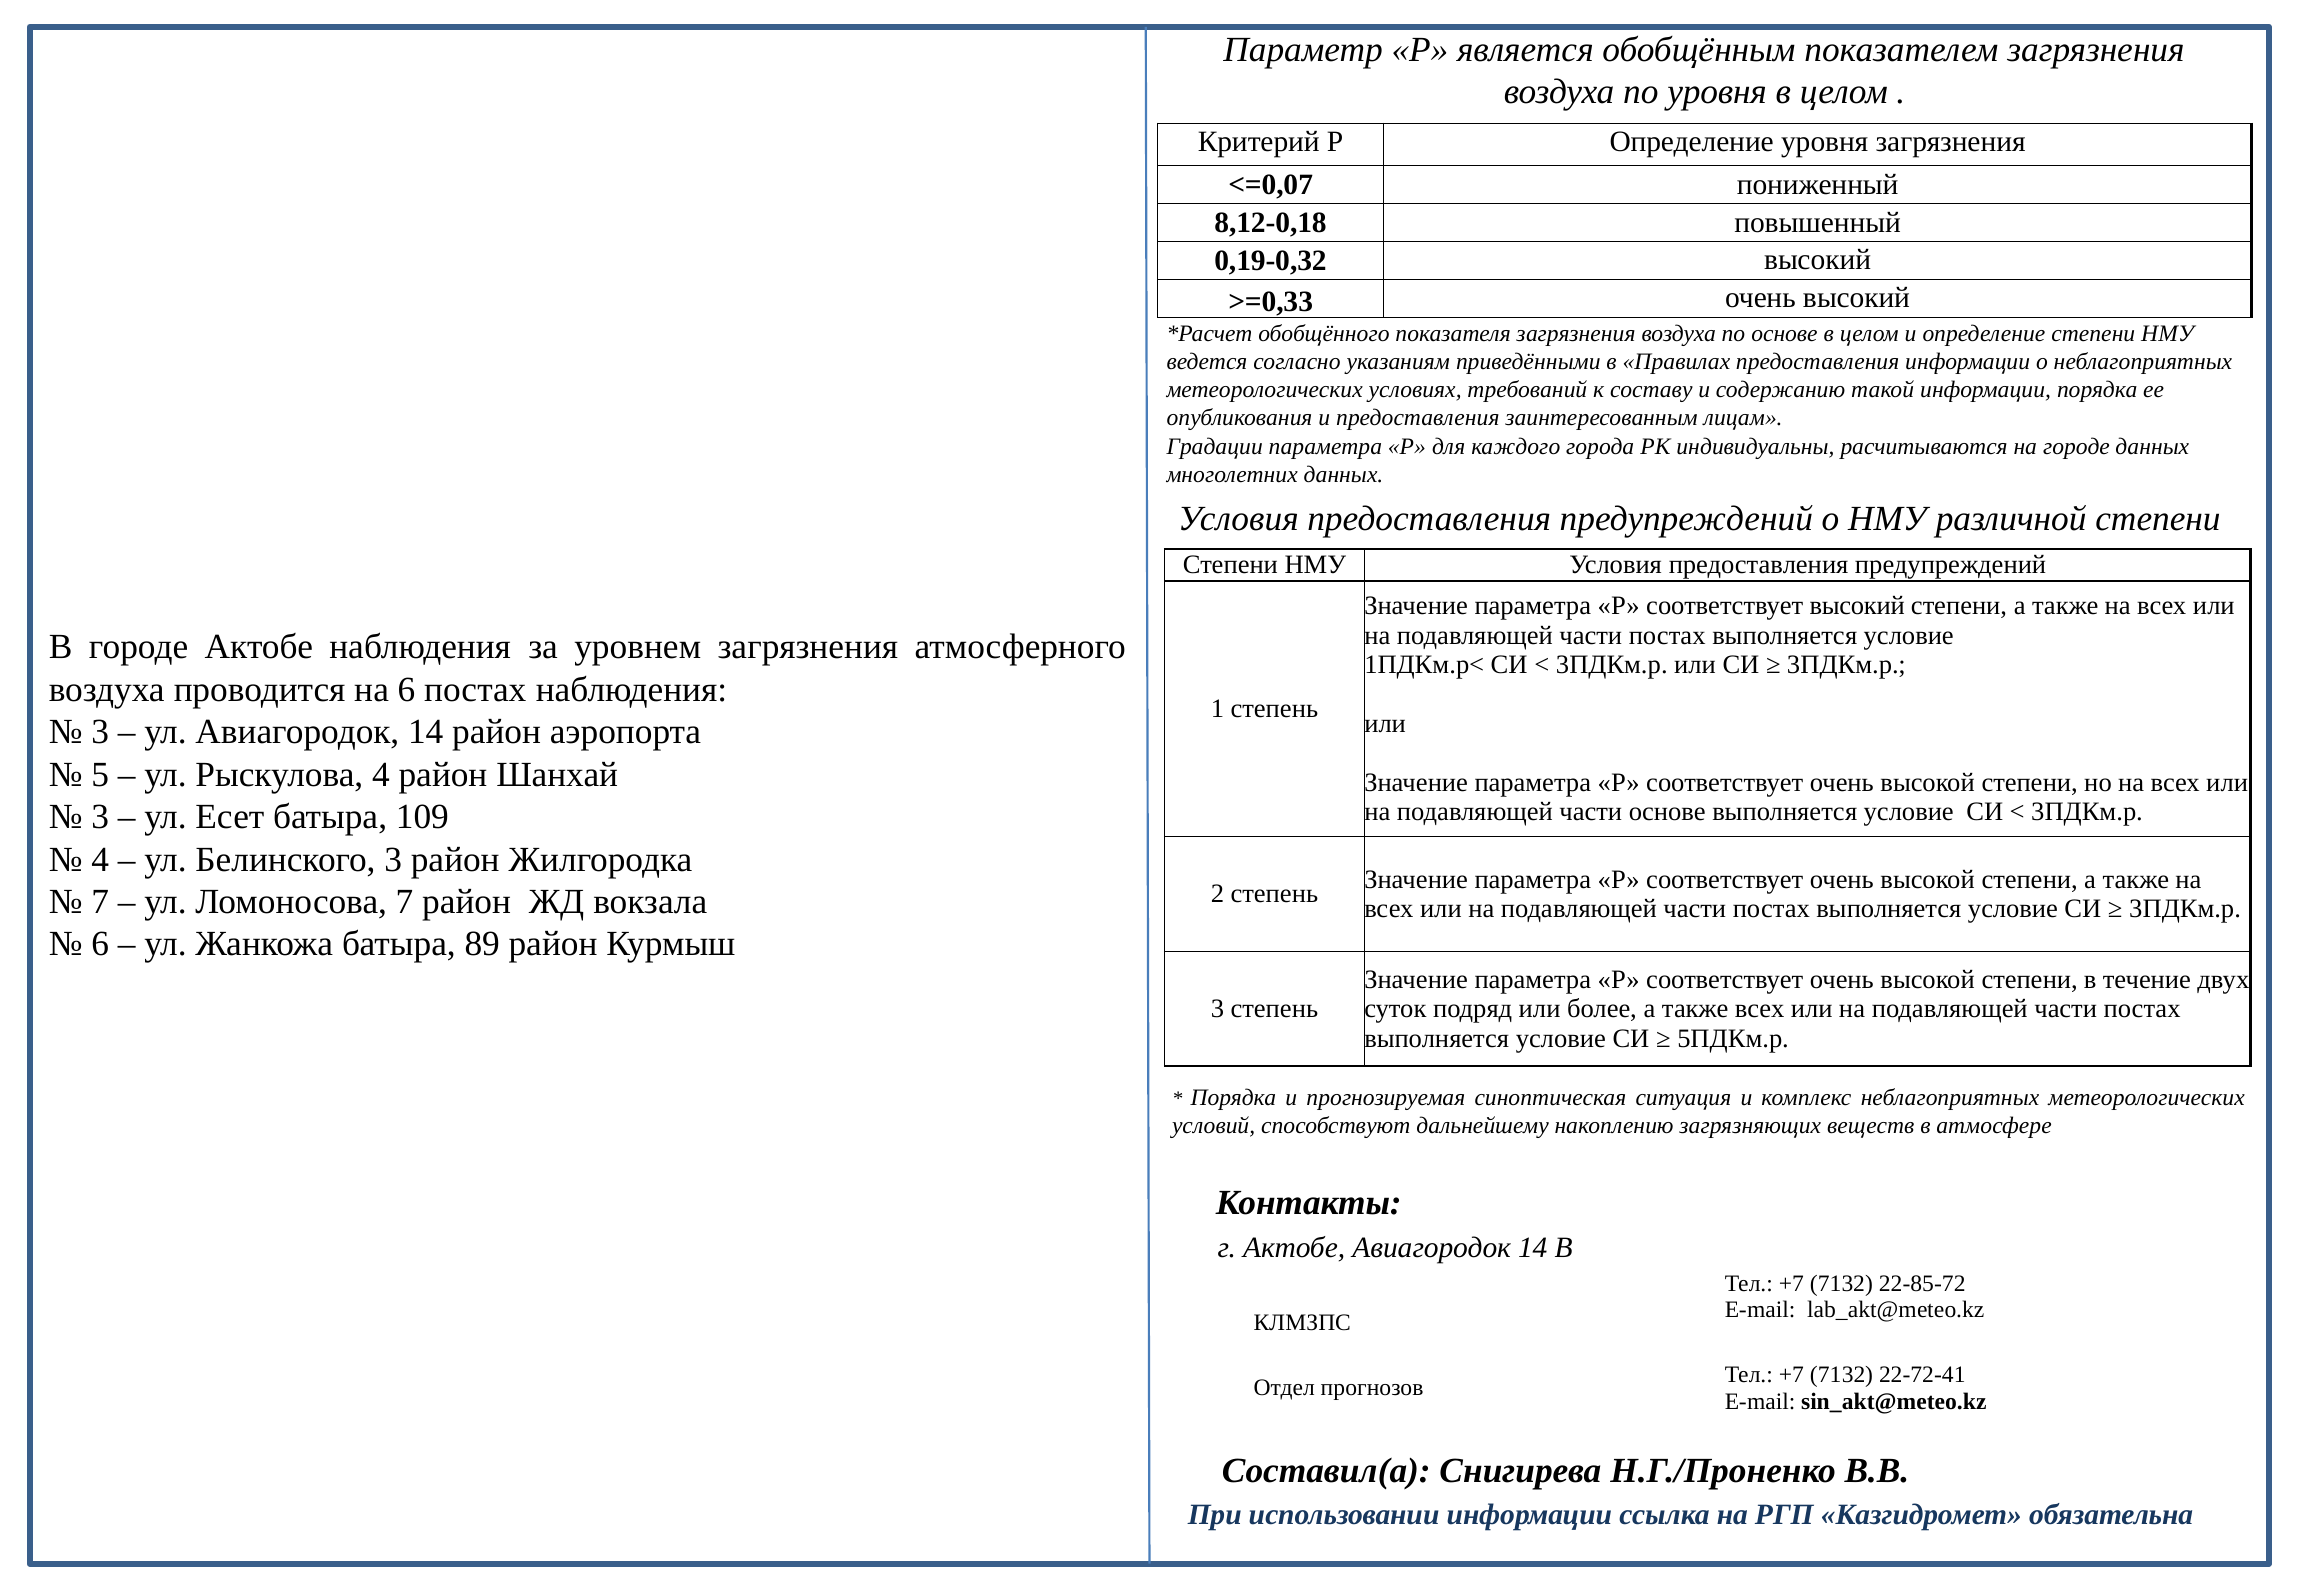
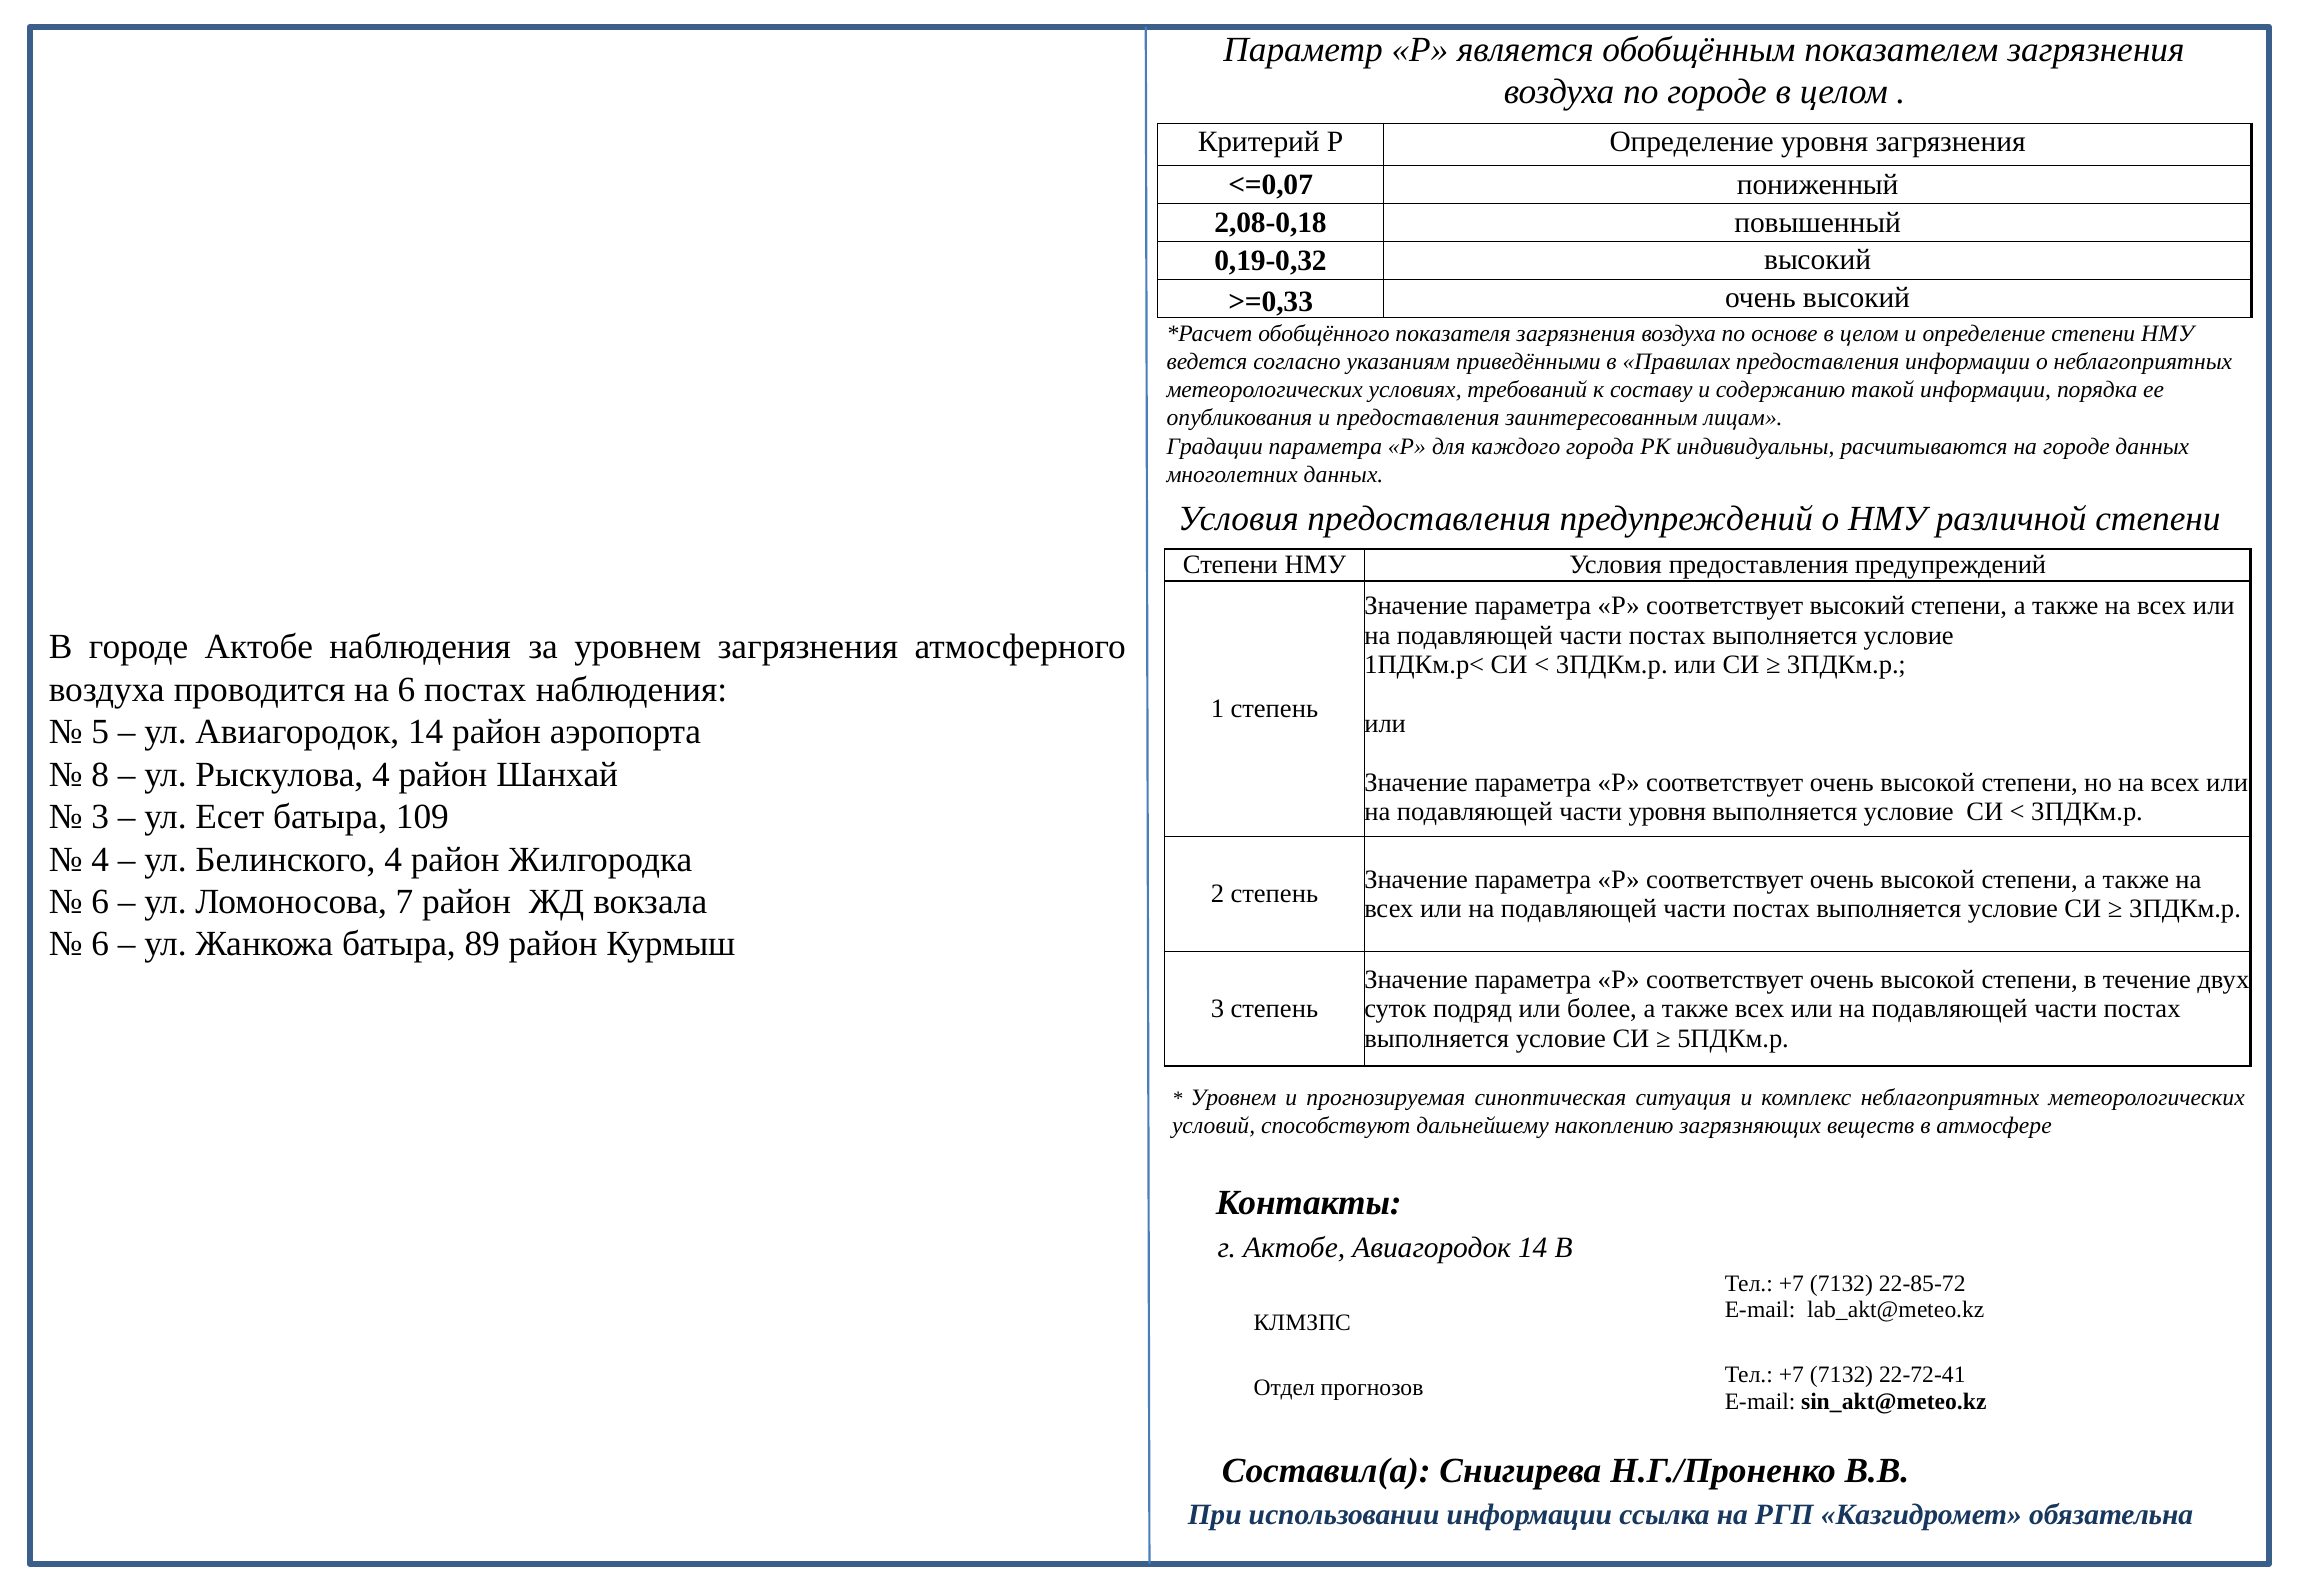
по уровня: уровня -> городе (1717, 92)
8,12-0,18: 8,12-0,18 -> 2,08-0,18 (1271, 223)
3: 3 -> 5 (100, 732)
5: 5 -> 8 (100, 775)
части основе: основе -> уровня (1667, 812)
Белинского 3: 3 -> 4 (393, 860)
7: 7 -> 6 (100, 902)
Порядка: Порядка -> Уровнем (1234, 1098)
